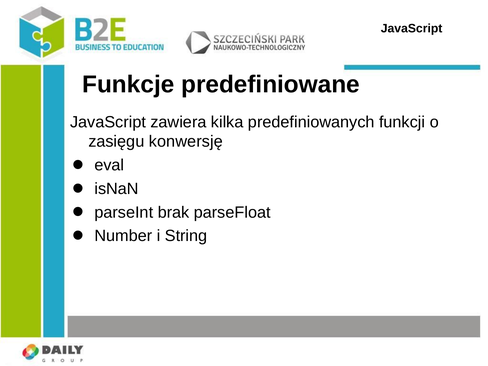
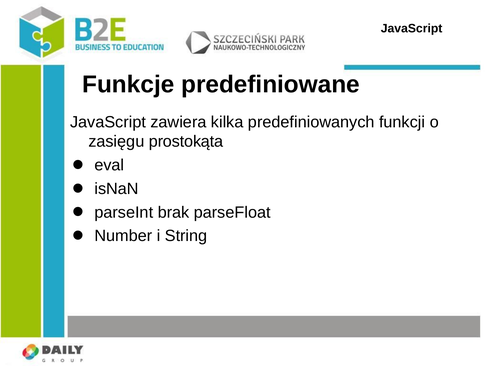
konwersję: konwersję -> prostokąta (186, 142)
